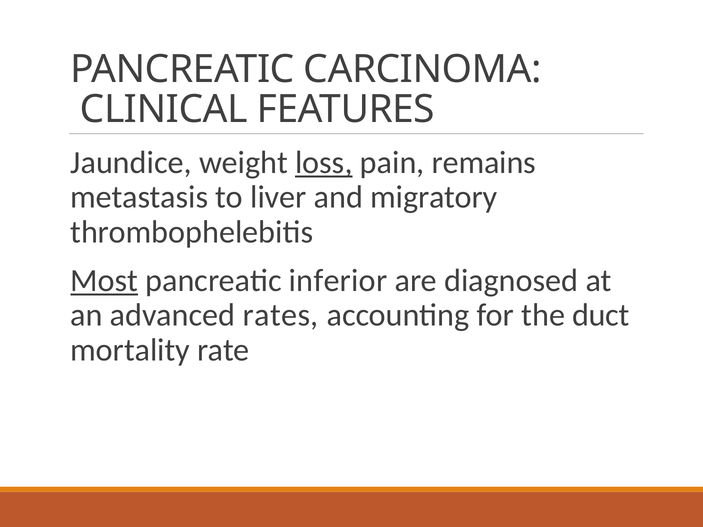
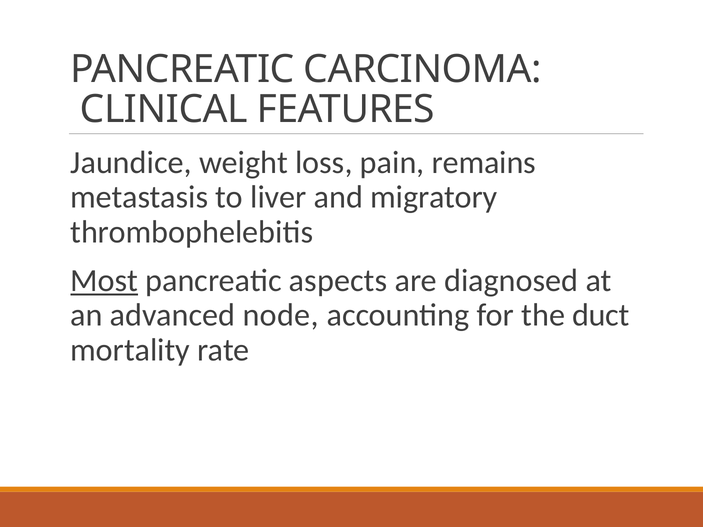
loss underline: present -> none (324, 163)
inferior: inferior -> aspects (338, 281)
rates: rates -> node (281, 315)
